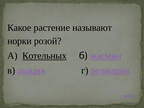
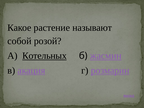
норки: норки -> собой (19, 41)
